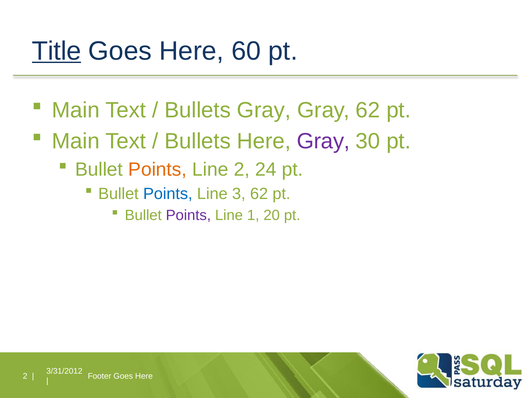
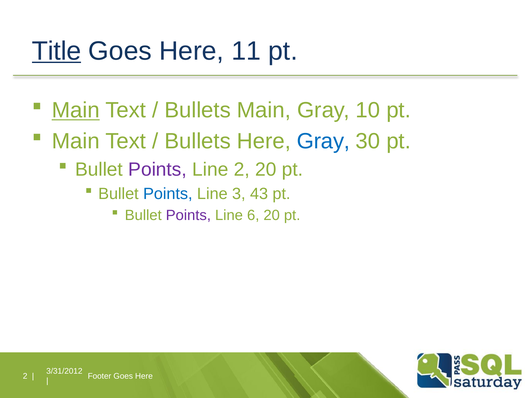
60: 60 -> 11 (246, 51)
Main underline: none -> present (76, 110)
Bullets Gray: Gray -> Main (264, 110)
Gray 62: 62 -> 10 (368, 110)
Gray colour: purple -> blue (323, 141)
Points colour: orange -> purple (158, 170)
2 24: 24 -> 20 (266, 170)
3 62: 62 -> 43 (259, 194)
1: 1 -> 6 (253, 215)
